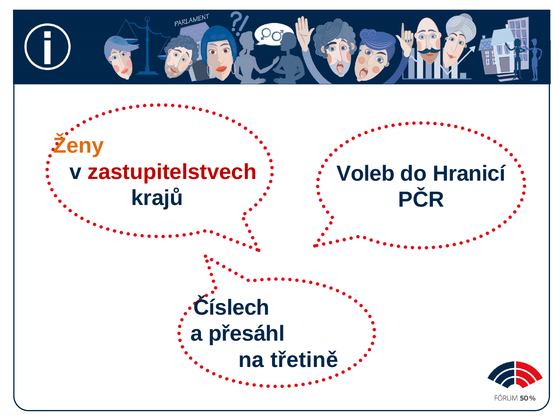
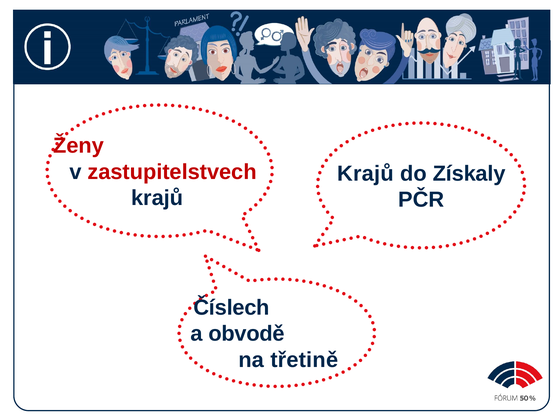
Ženy colour: orange -> red (79, 146)
Voleb: Voleb -> Krajů (365, 174)
Hranicí: Hranicí -> Získaly (469, 174)
přesáhl: přesáhl -> obvodě (247, 334)
